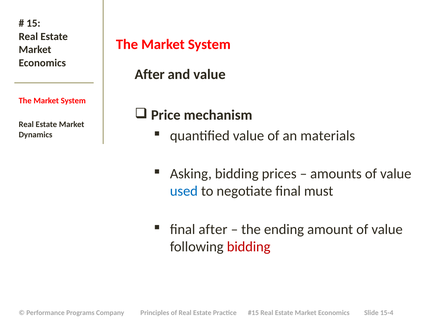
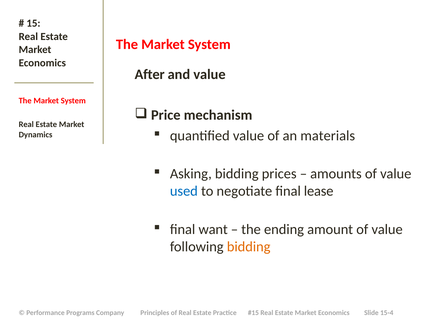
must: must -> lease (319, 191)
final after: after -> want (213, 229)
bidding colour: red -> orange (249, 247)
